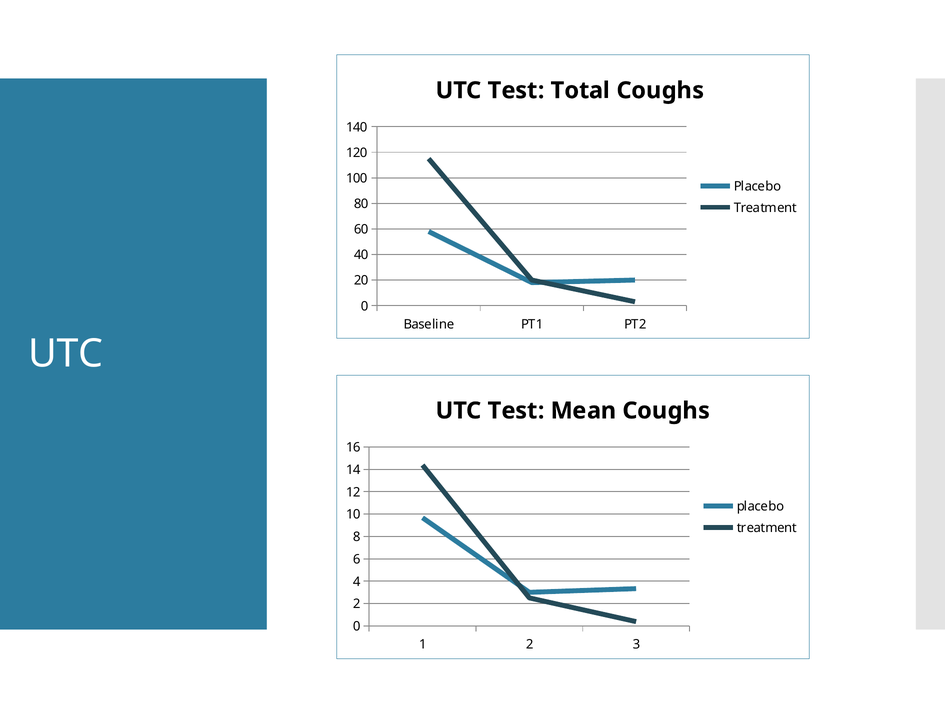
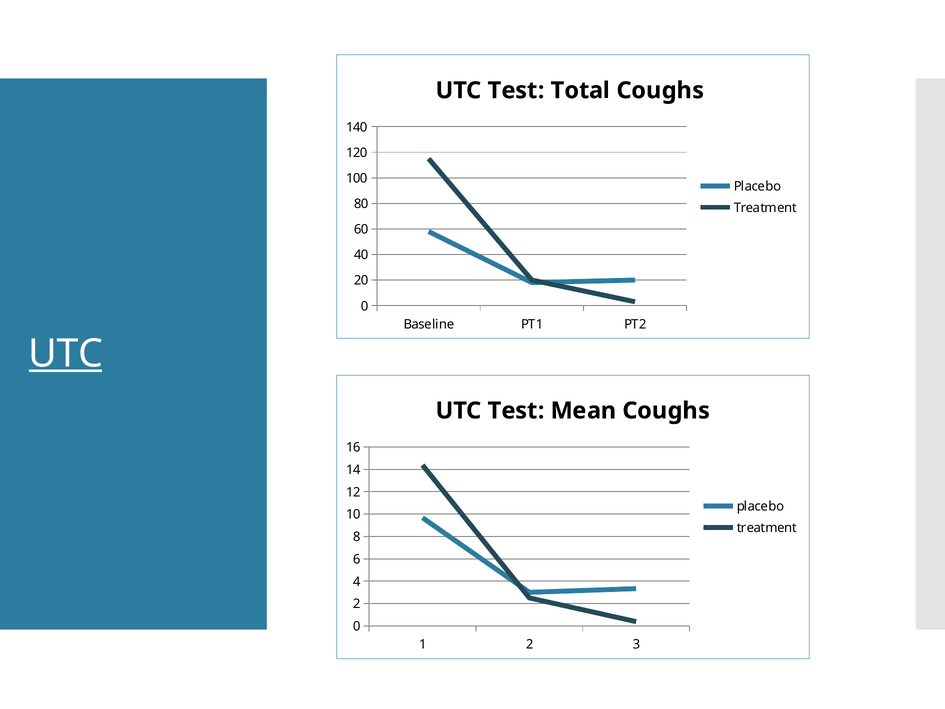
UTC underline: none -> present (66, 354)
